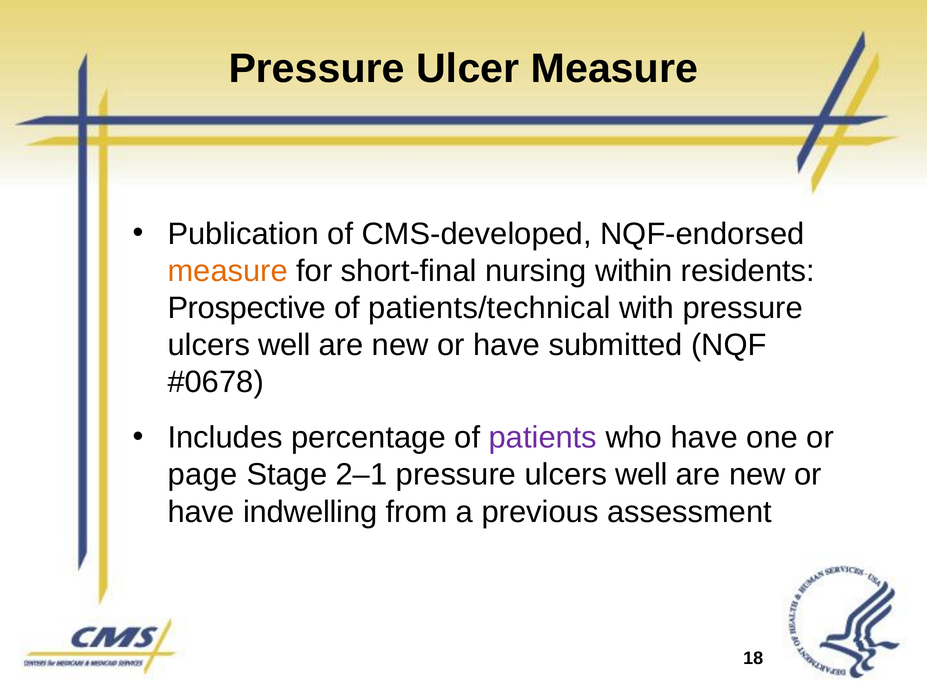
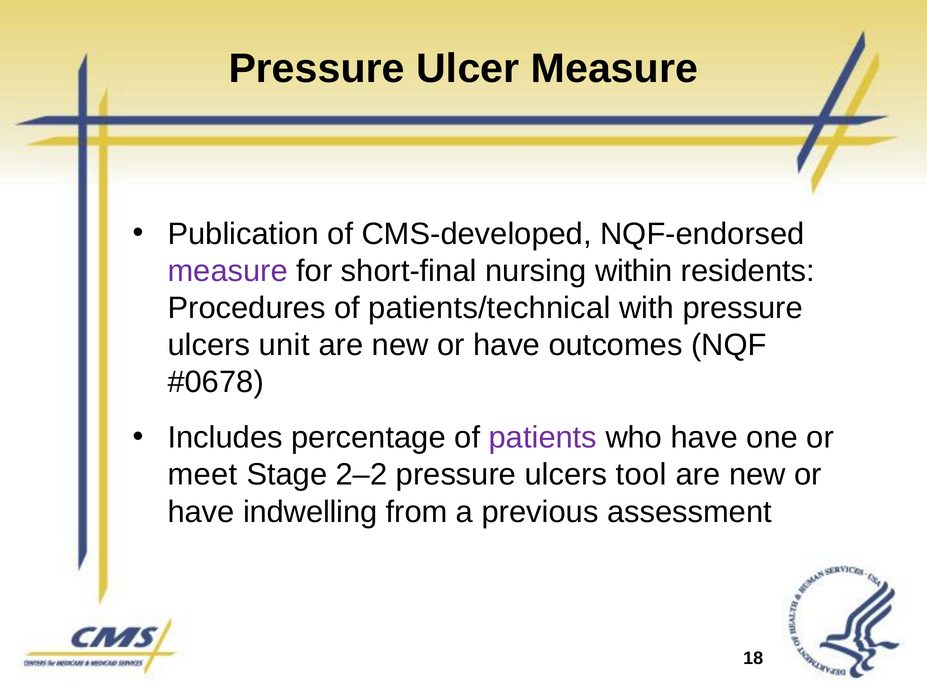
measure colour: orange -> purple (228, 271)
Prospective: Prospective -> Procedures (247, 308)
well: well -> unit (284, 345)
submitted: submitted -> outcomes (616, 345)
page: page -> meet (203, 475)
2–1: 2–1 -> 2–2 (362, 475)
well: well -> tool (641, 475)
